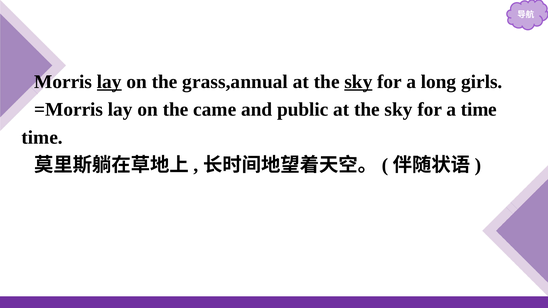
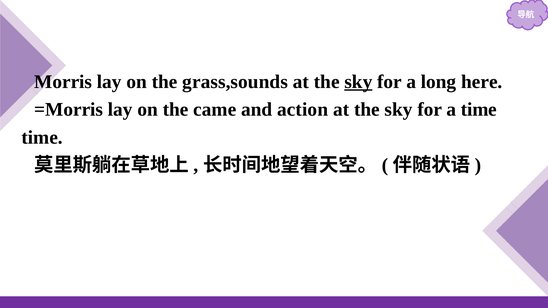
lay underline: present -> none (109, 82)
grass,annual: grass,annual -> grass,sounds (235, 82)
girls: girls -> here (482, 82)
public: public -> action (303, 110)
